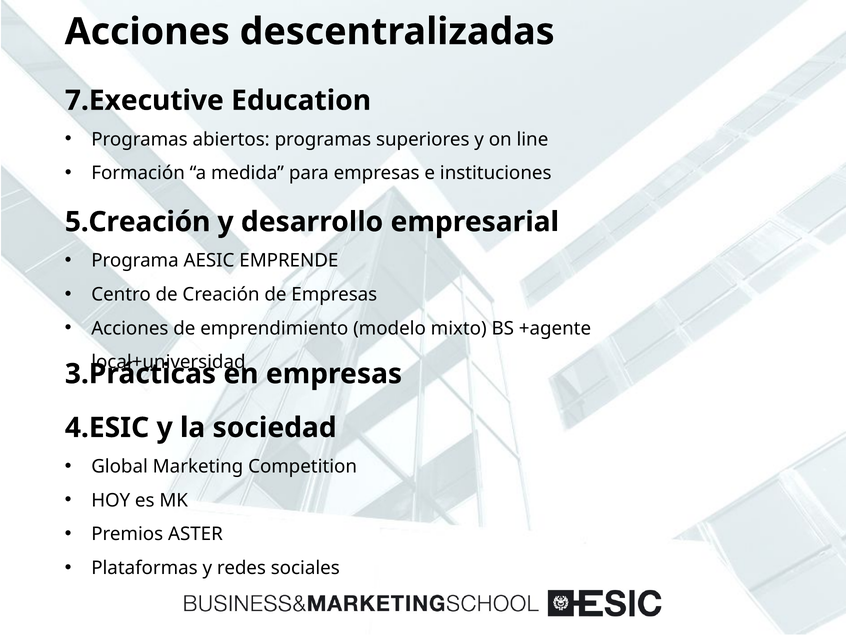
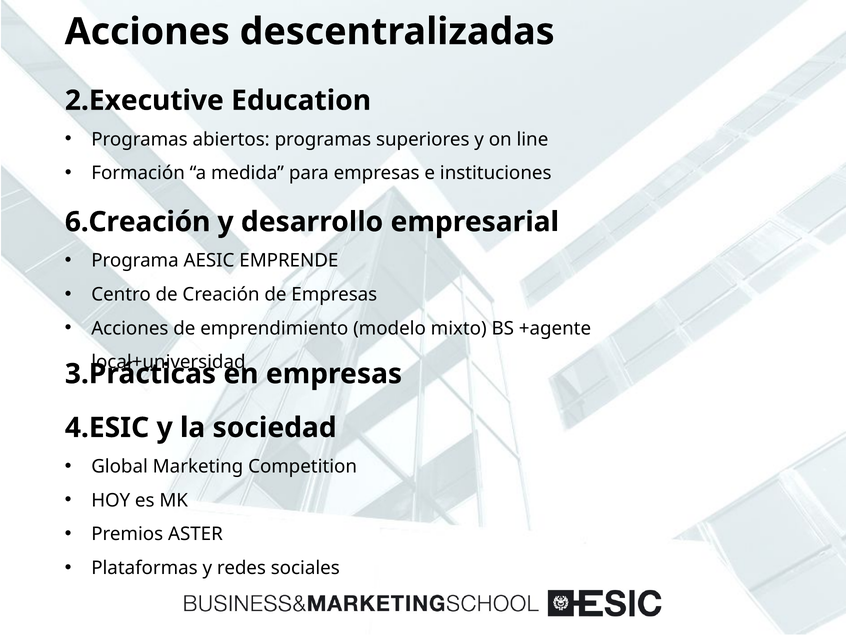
7.Executive: 7.Executive -> 2.Executive (144, 100)
5.Creación: 5.Creación -> 6.Creación (138, 222)
